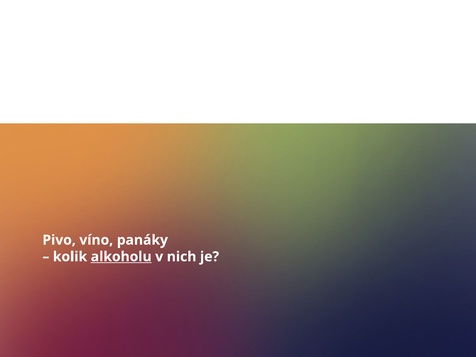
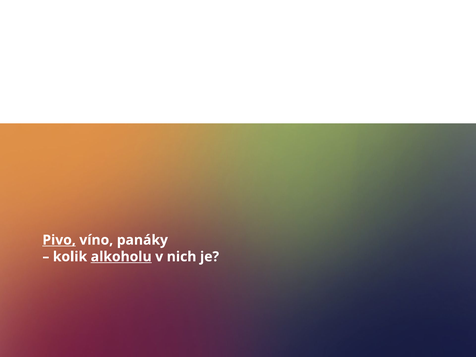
Pivo underline: none -> present (59, 240)
